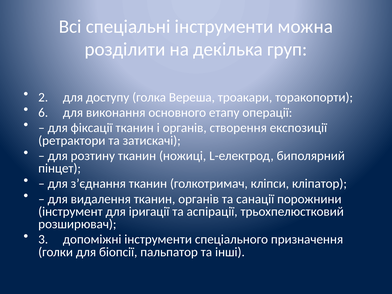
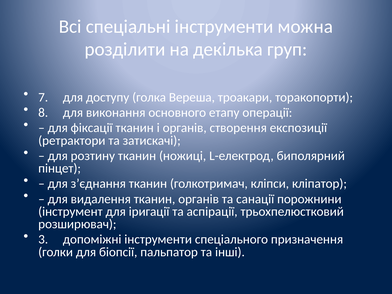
2: 2 -> 7 (43, 97)
6: 6 -> 8 (43, 113)
